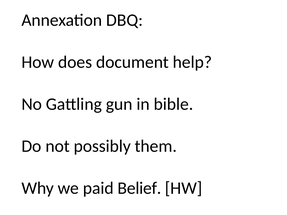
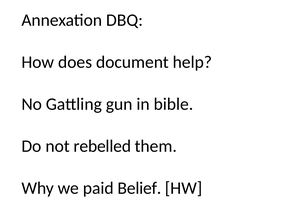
possibly: possibly -> rebelled (102, 146)
